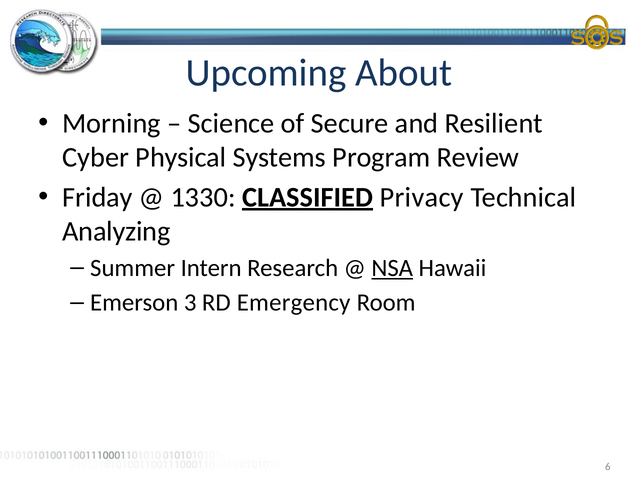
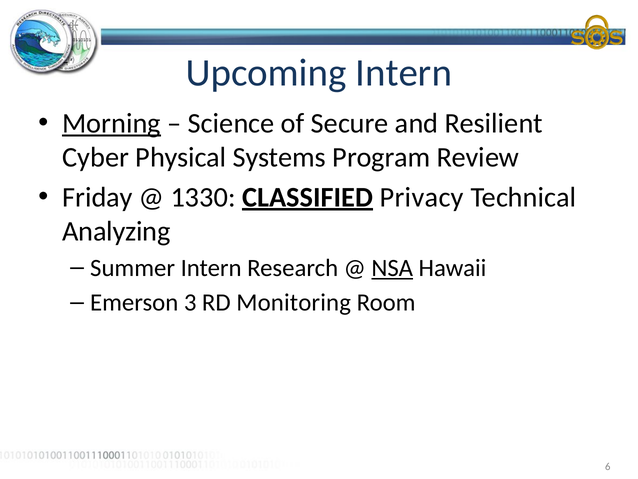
Upcoming About: About -> Intern (404, 73)
Morning underline: none -> present (112, 123)
Emergency: Emergency -> Monitoring (294, 302)
